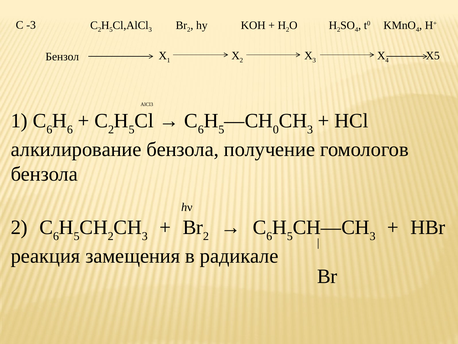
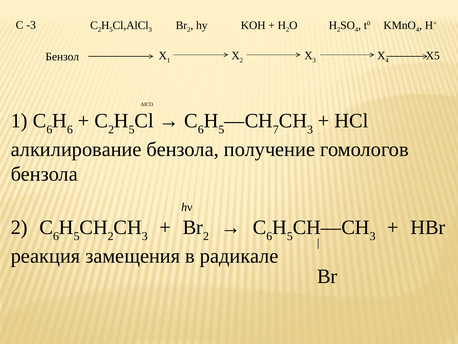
0: 0 -> 7 (276, 129)
